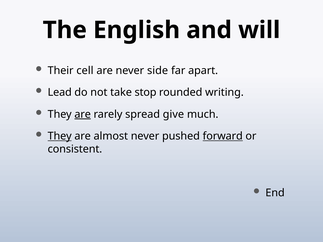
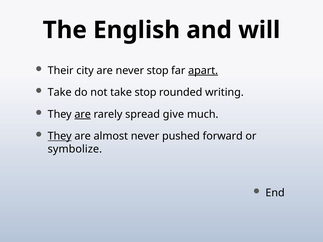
cell: cell -> city (85, 71)
never side: side -> stop (158, 71)
apart underline: none -> present (203, 71)
Lead: Lead -> Take (60, 92)
forward underline: present -> none (223, 136)
consistent: consistent -> symbolize (75, 149)
